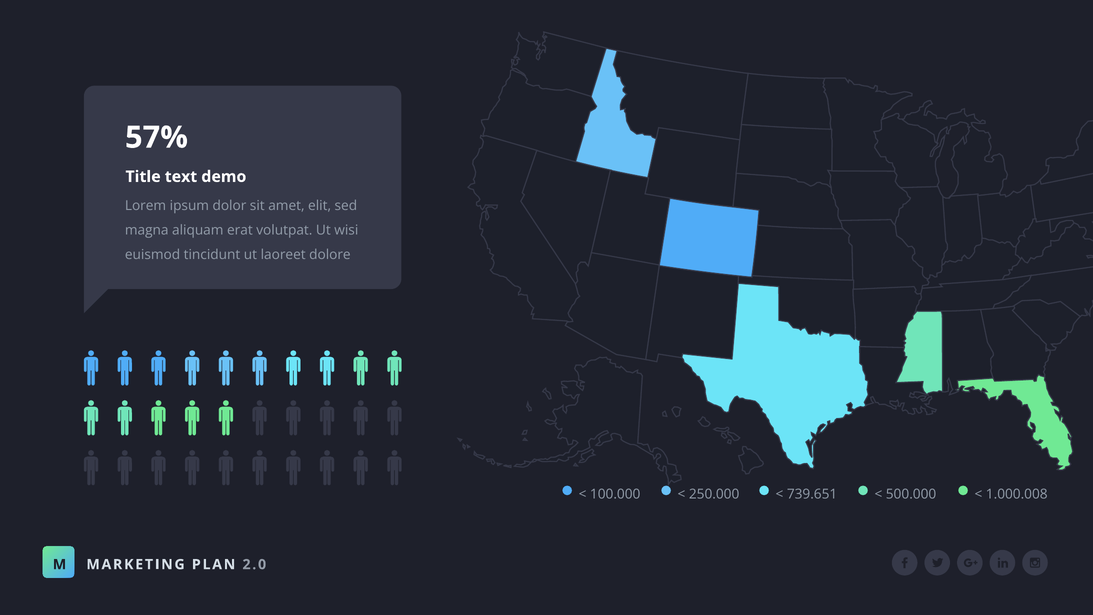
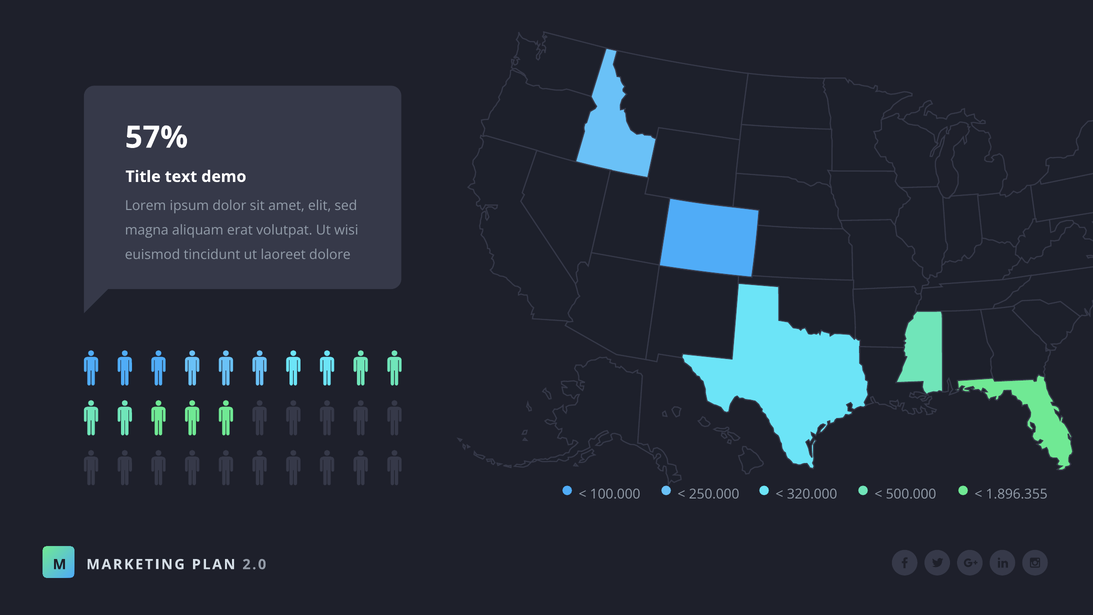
739.651: 739.651 -> 320.000 (812, 494)
1.000.008: 1.000.008 -> 1.896.355 (1017, 494)
